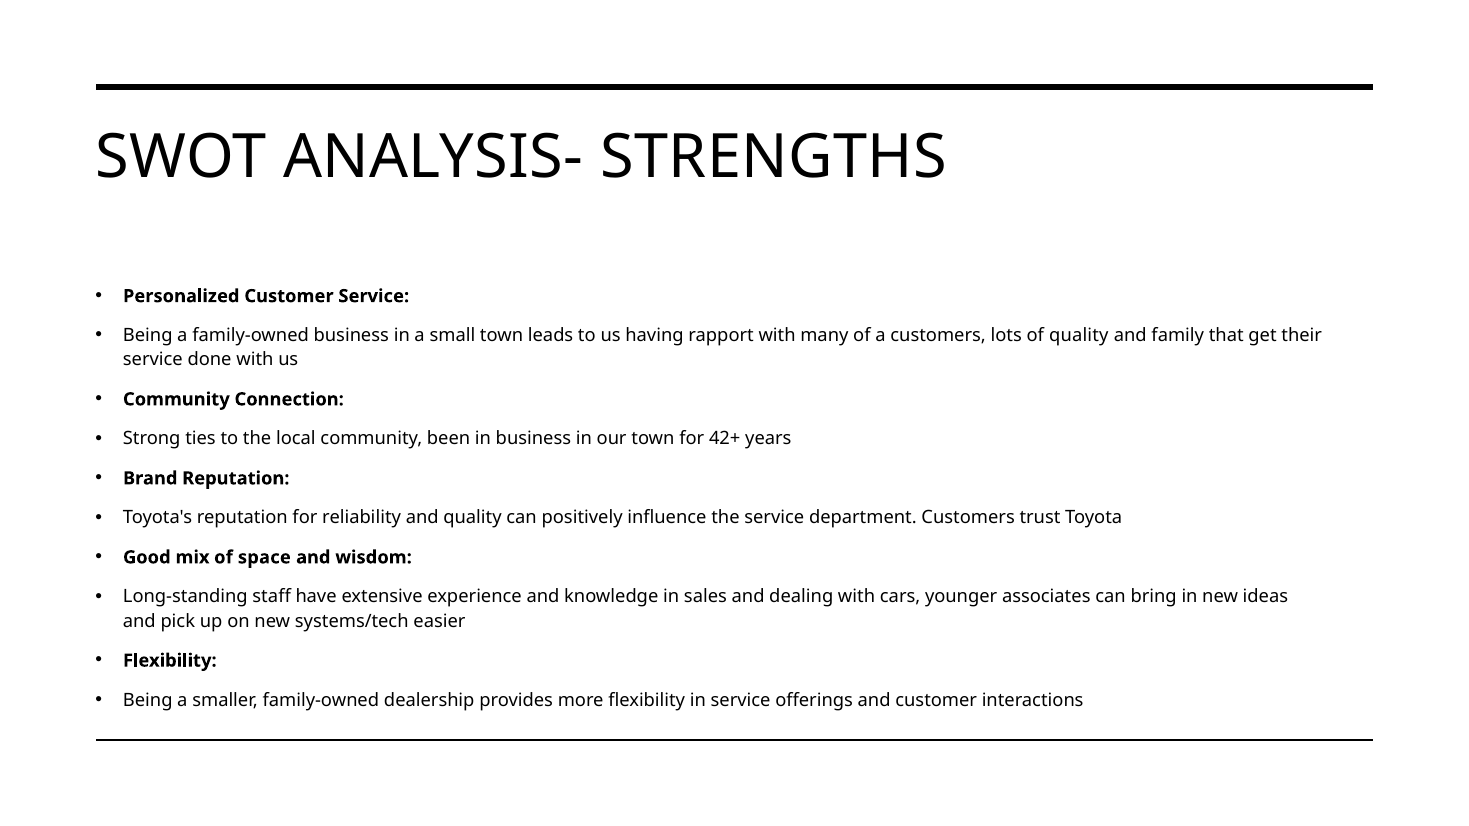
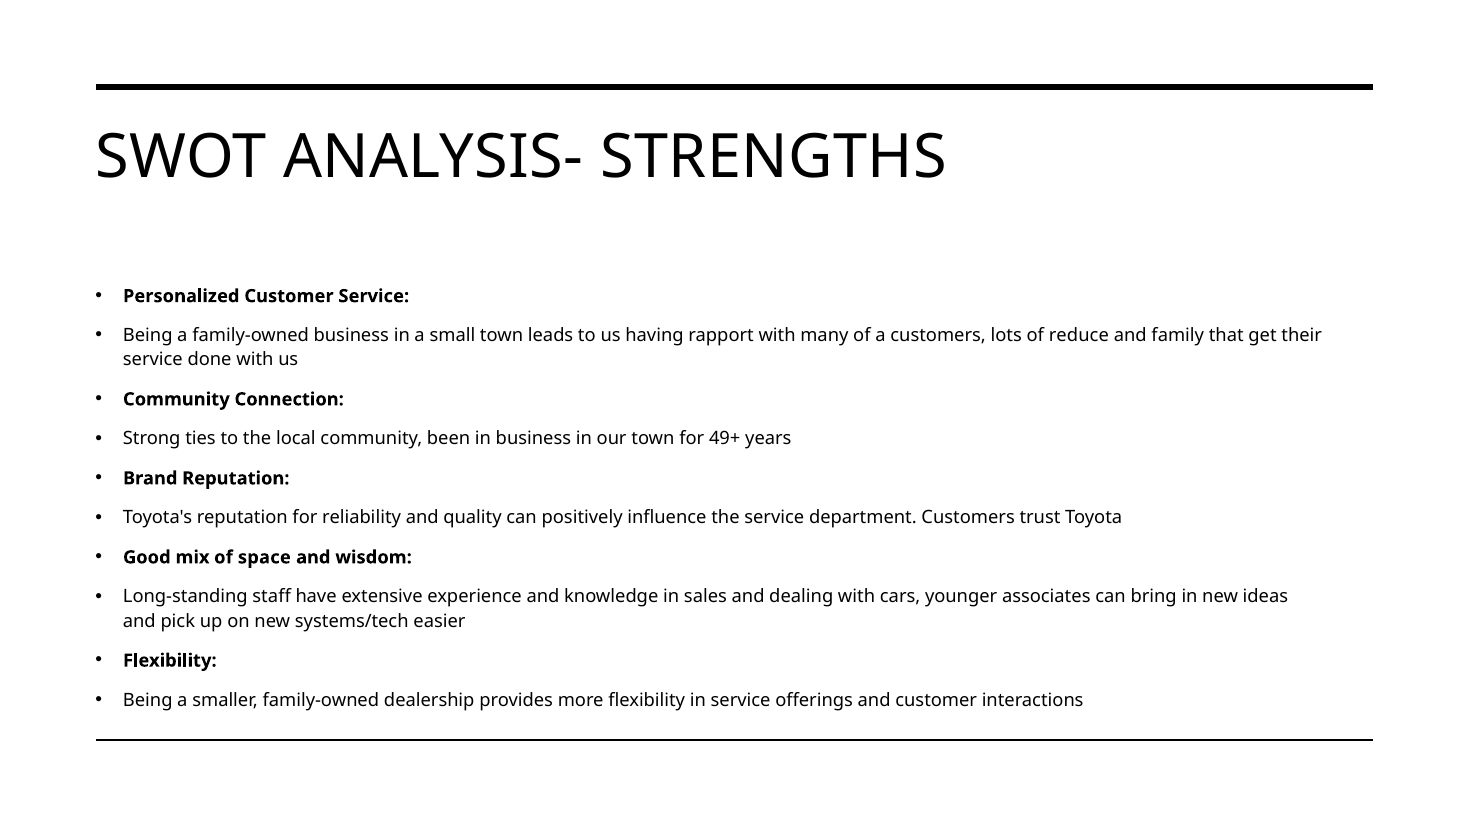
of quality: quality -> reduce (1079, 336)
42+: 42+ -> 49+ (725, 439)
